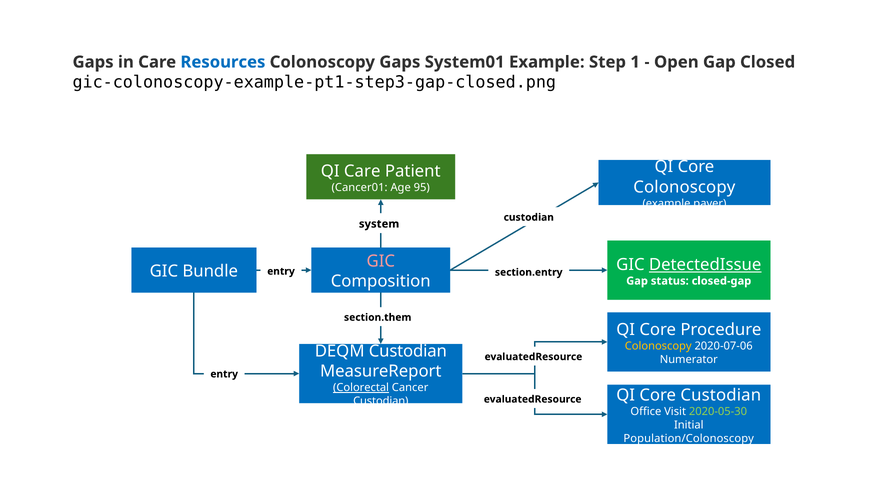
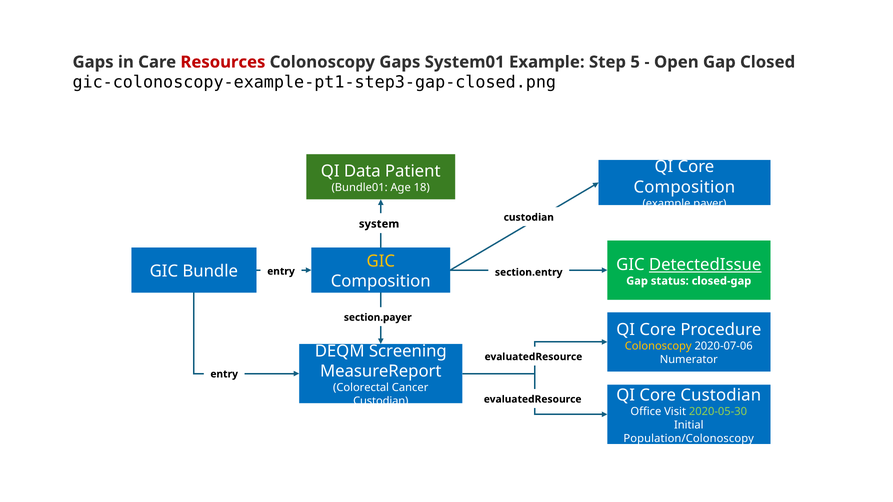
Resources colour: blue -> red (223, 62)
1: 1 -> 5 (635, 62)
QI Care: Care -> Data (362, 171)
Colonoscopy: Colonoscopy -> Composition (684, 187)
Cancer01: Cancer01 -> Bundle01 (360, 188)
95: 95 -> 18 (422, 188)
GIC colour: pink -> yellow (381, 261)
section.them: section.them -> section.payer (378, 318)
DEQM Custodian: Custodian -> Screening (408, 352)
Colorectal underline: present -> none (361, 388)
